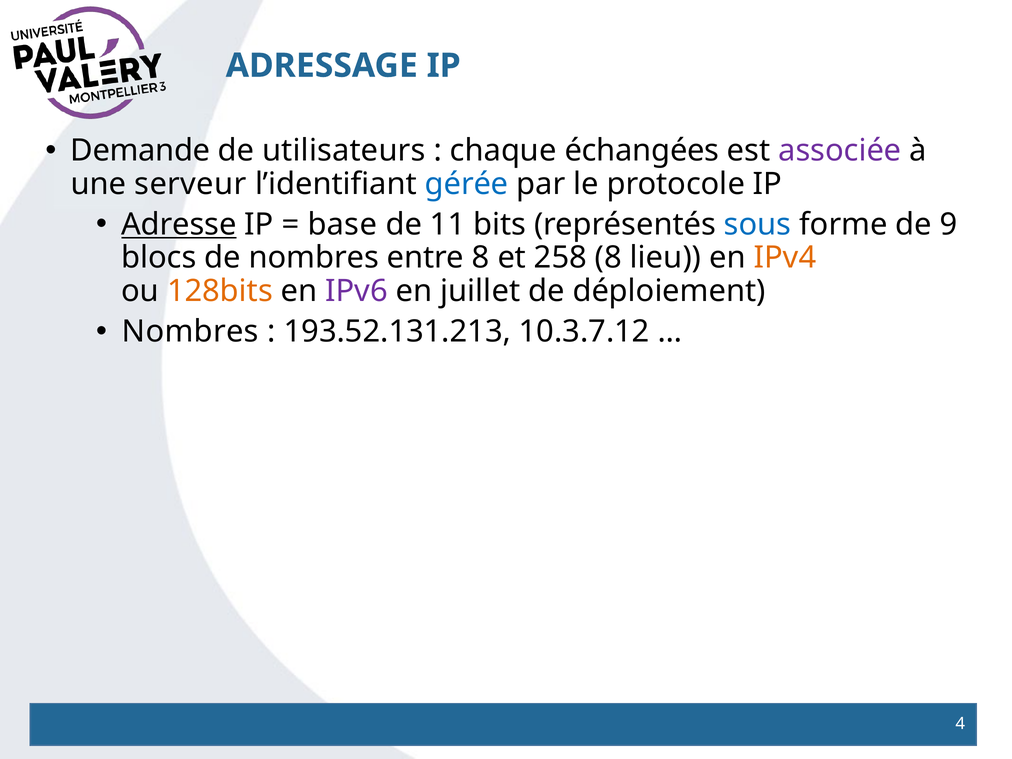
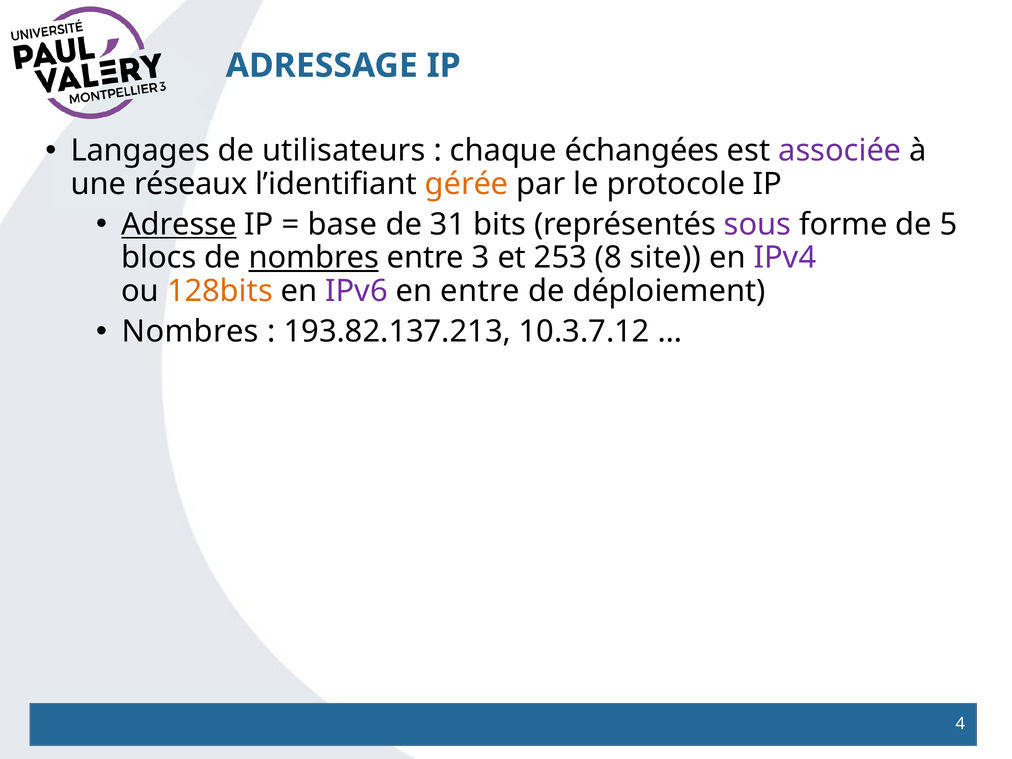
Demande: Demande -> Langages (140, 151)
serveur: serveur -> réseaux (191, 184)
gérée colour: blue -> orange (467, 184)
11: 11 -> 31 (448, 224)
sous colour: blue -> purple (758, 224)
9: 9 -> 5 (949, 224)
nombres underline: none -> present (314, 258)
entre 8: 8 -> 3 (481, 258)
258: 258 -> 253 (560, 258)
lieu: lieu -> site (665, 258)
IPv4 colour: orange -> purple (785, 258)
en juillet: juillet -> entre (480, 291)
193.52.131.213: 193.52.131.213 -> 193.82.137.213 (397, 331)
